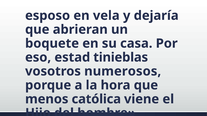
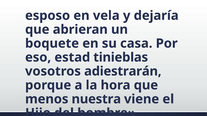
numerosos: numerosos -> adiestrarán (123, 72)
católica: católica -> nuestra (96, 99)
